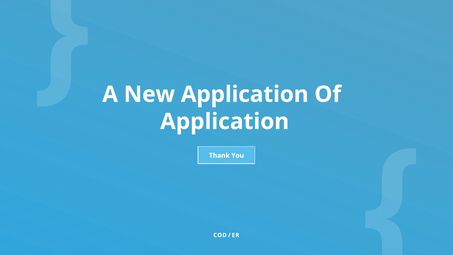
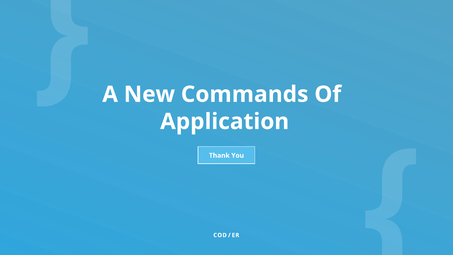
New Application: Application -> Commands (245, 94)
